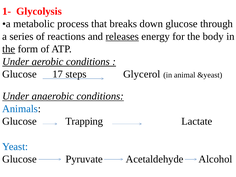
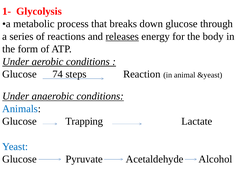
the underline: present -> none (9, 49)
17: 17 -> 74 (58, 74)
Glycerol: Glycerol -> Reaction (142, 74)
